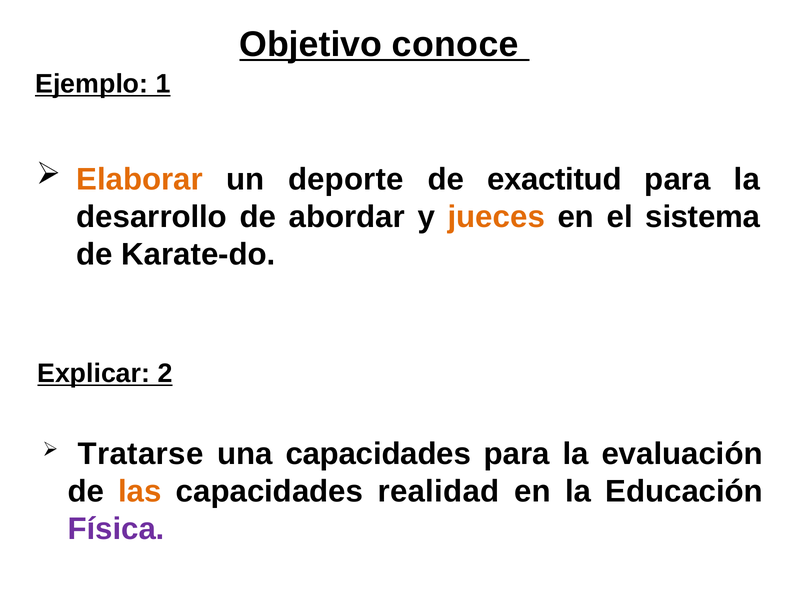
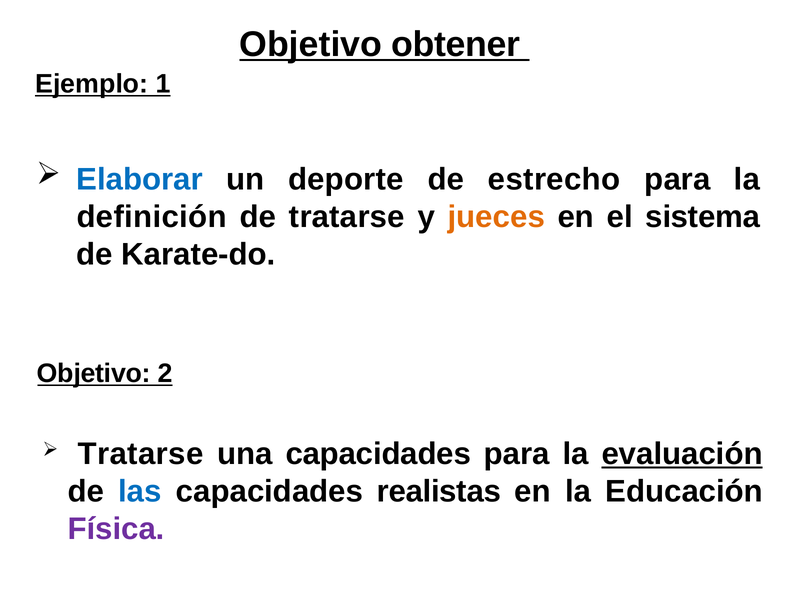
conoce: conoce -> obtener (456, 44)
Elaborar colour: orange -> blue (140, 179)
exactitud: exactitud -> estrecho (554, 179)
desarrollo: desarrollo -> definición (152, 217)
de abordar: abordar -> tratarse (347, 217)
Explicar: Explicar -> Objetivo (94, 374)
evaluación underline: none -> present (682, 454)
las colour: orange -> blue (140, 492)
realidad: realidad -> realistas (439, 492)
